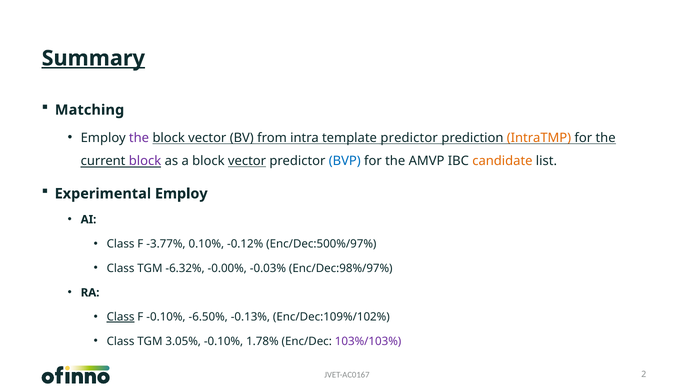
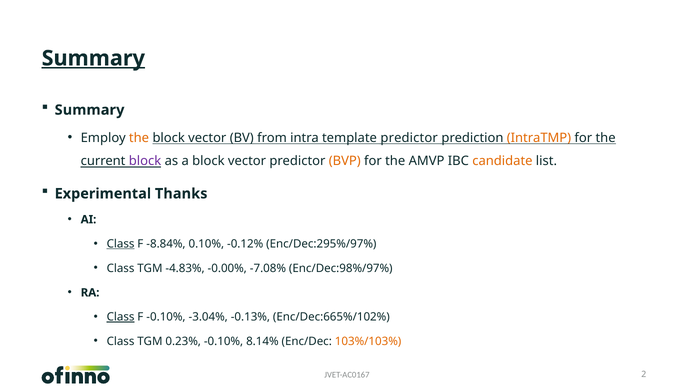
Matching: Matching -> Summary (90, 110)
the colour: purple -> orange (139, 138)
vector underline: present -> none (247, 161)
BVP colour: blue -> orange (345, 161)
Experimental Employ: Employ -> Thanks (181, 194)
Class underline: none -> present (121, 244)
-3.77%: -3.77% -> -8.84% (166, 244)
Enc/Dec:500%/97%: Enc/Dec:500%/97% -> Enc/Dec:295%/97% (321, 244)
-6.32%: -6.32% -> -4.83% (185, 269)
-0.03%: -0.03% -> -7.08% (268, 269)
-6.50%: -6.50% -> -3.04% (208, 317)
Enc/Dec:109%/102%: Enc/Dec:109%/102% -> Enc/Dec:665%/102% (331, 317)
3.05%: 3.05% -> 0.23% (183, 342)
1.78%: 1.78% -> 8.14% (262, 342)
103%/103% colour: purple -> orange (368, 342)
